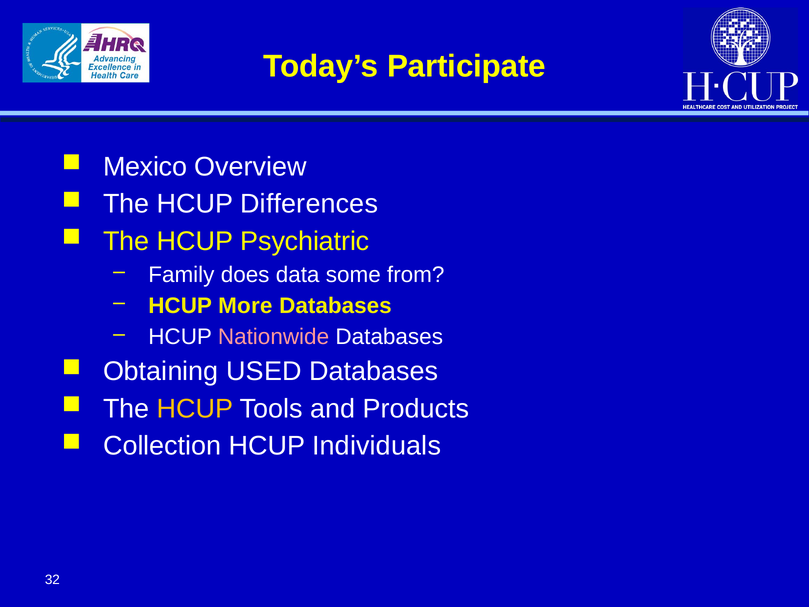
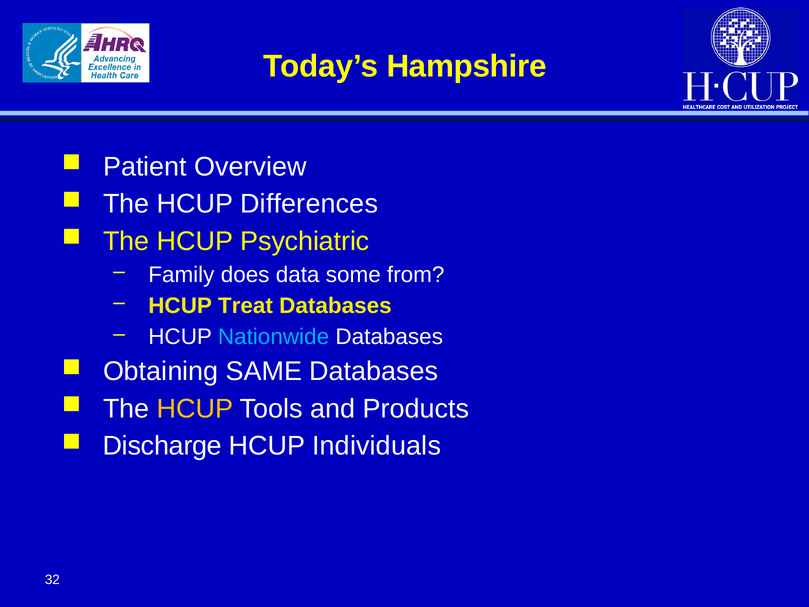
Participate: Participate -> Hampshire (467, 67)
Mexico: Mexico -> Patient (145, 167)
More: More -> Treat (245, 306)
Nationwide colour: pink -> light blue (274, 337)
USED: USED -> SAME (264, 371)
Collection: Collection -> Discharge (162, 446)
